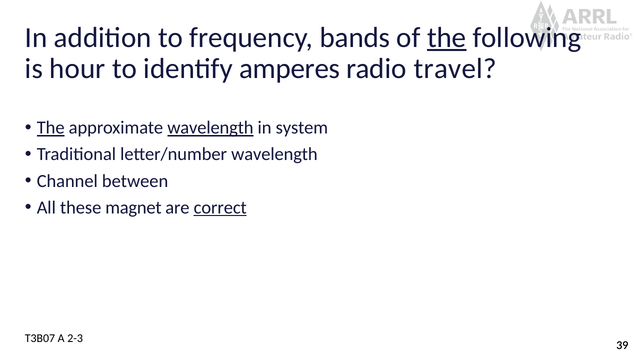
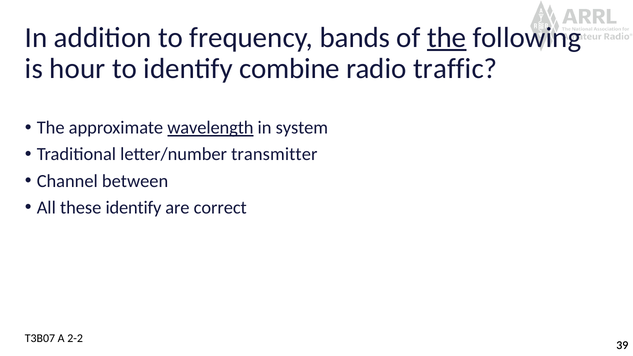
amperes: amperes -> combine (290, 69)
travel: travel -> traffic (455, 69)
The underline: present -> none (51, 128)
letter/number wavelength: wavelength -> transmitter (274, 154)
these magnet: magnet -> identify (133, 208)
correct underline: present -> none (220, 208)
2-3: 2-3 -> 2-2 (75, 338)
